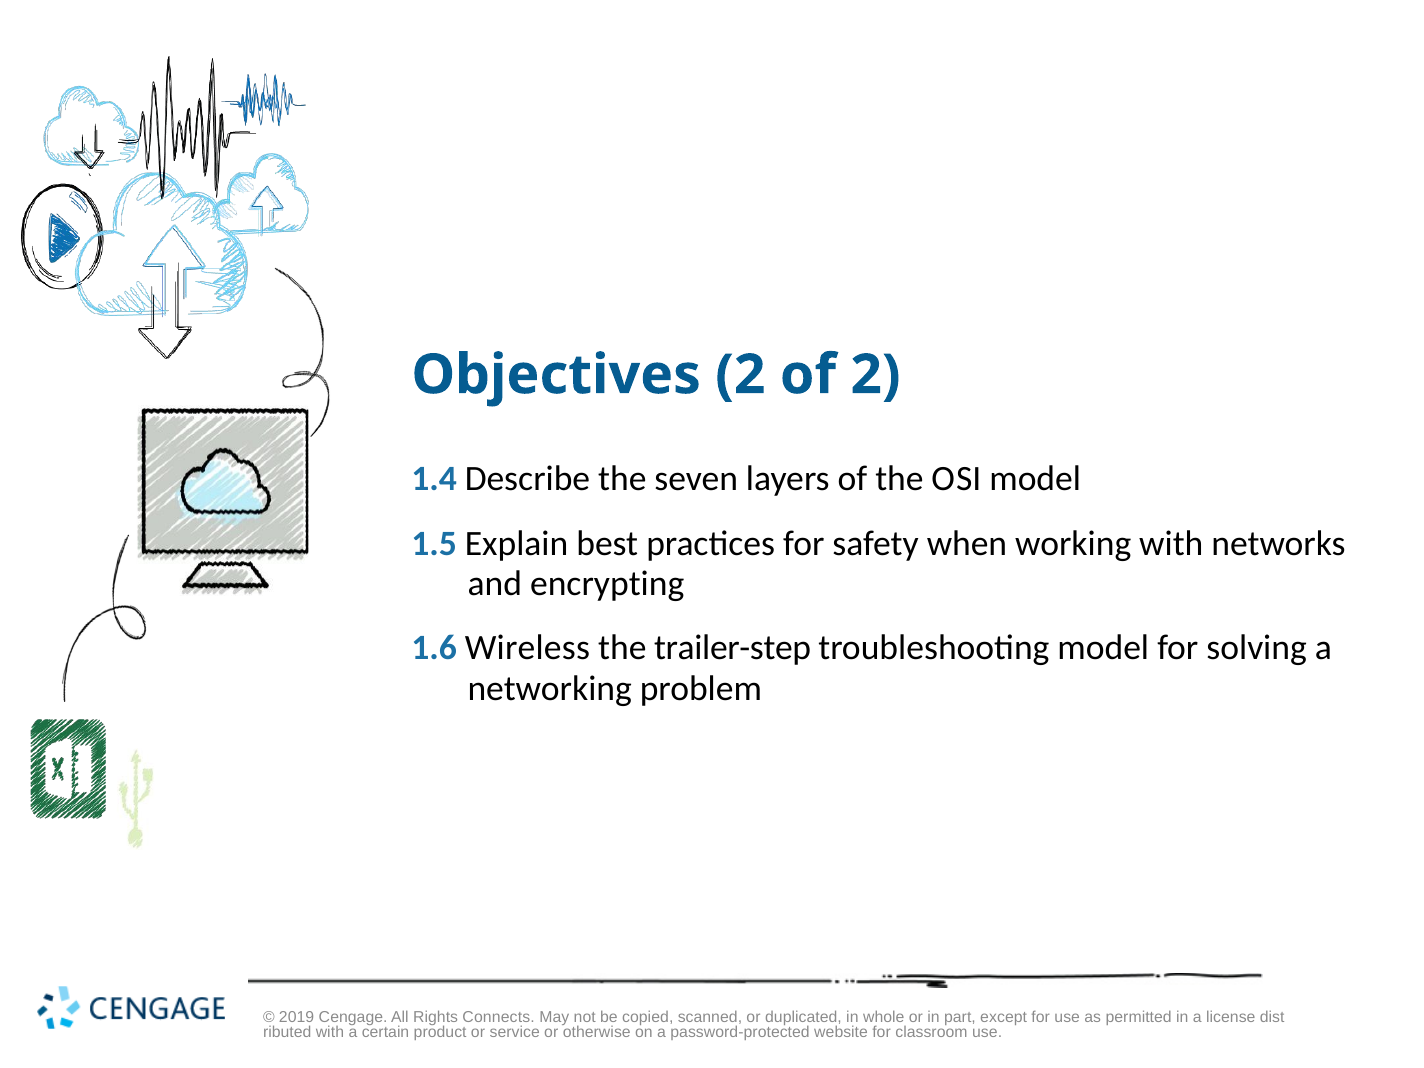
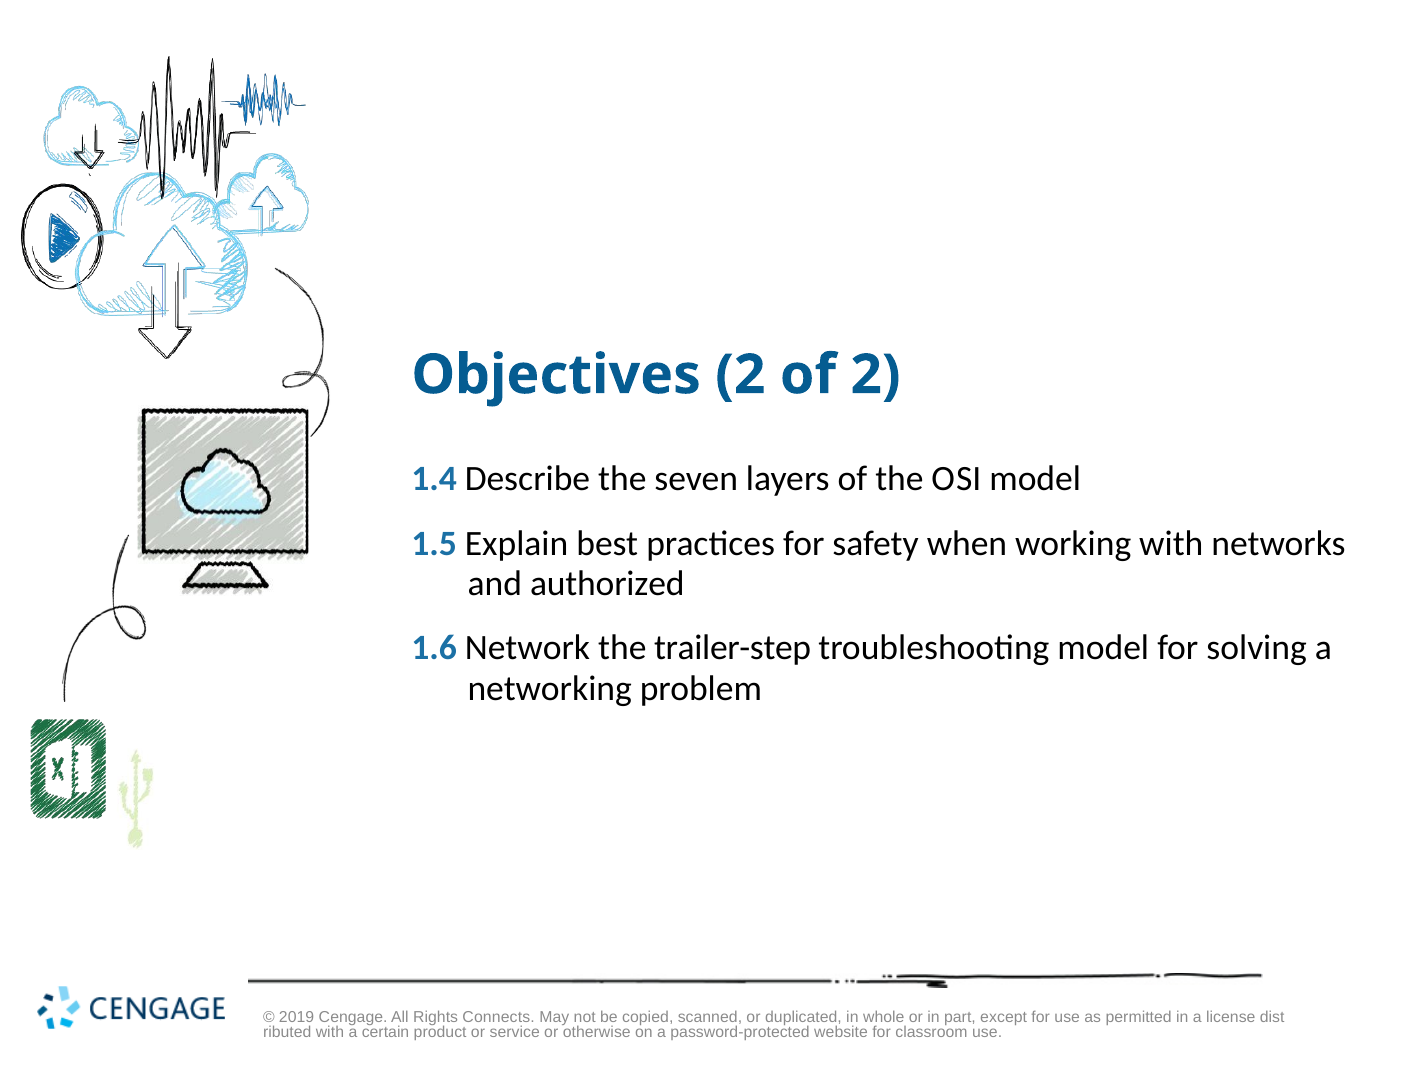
encrypting: encrypting -> authorized (607, 584)
Wireless: Wireless -> Network (527, 648)
